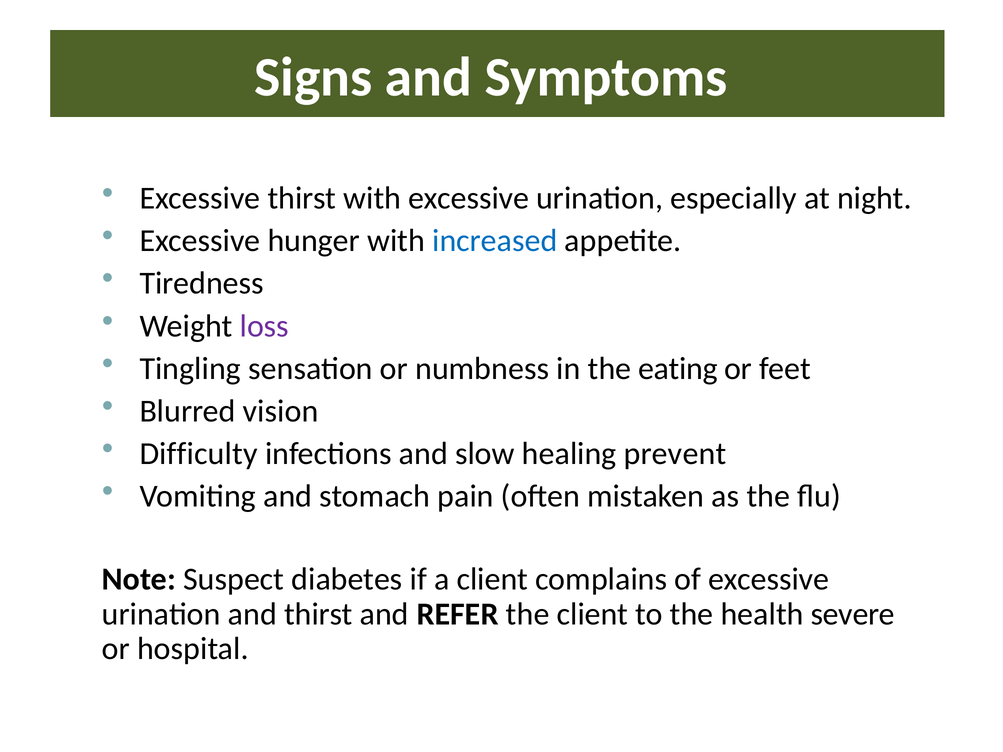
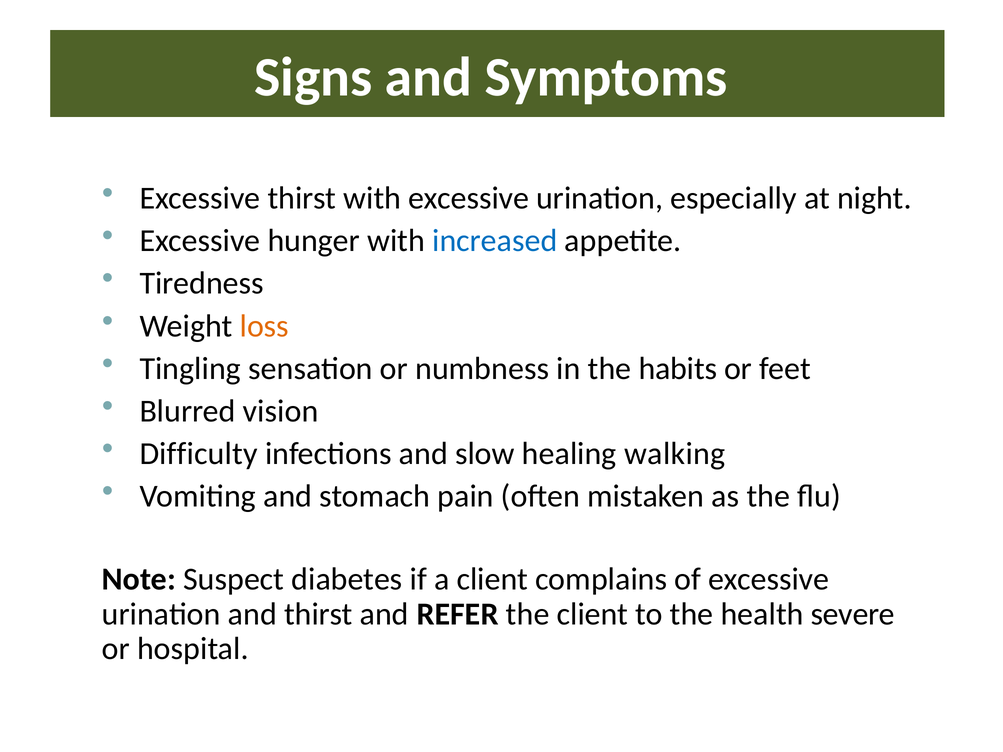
loss colour: purple -> orange (264, 326)
eating: eating -> habits (678, 369)
prevent: prevent -> walking (675, 454)
